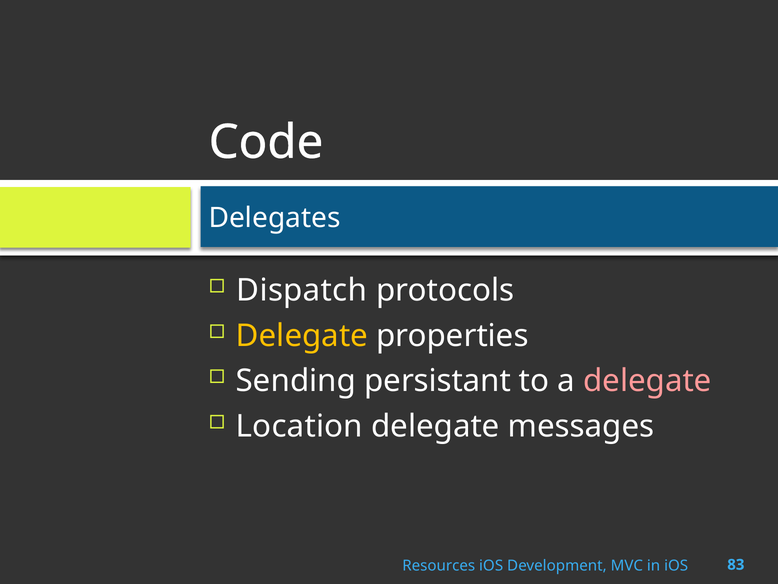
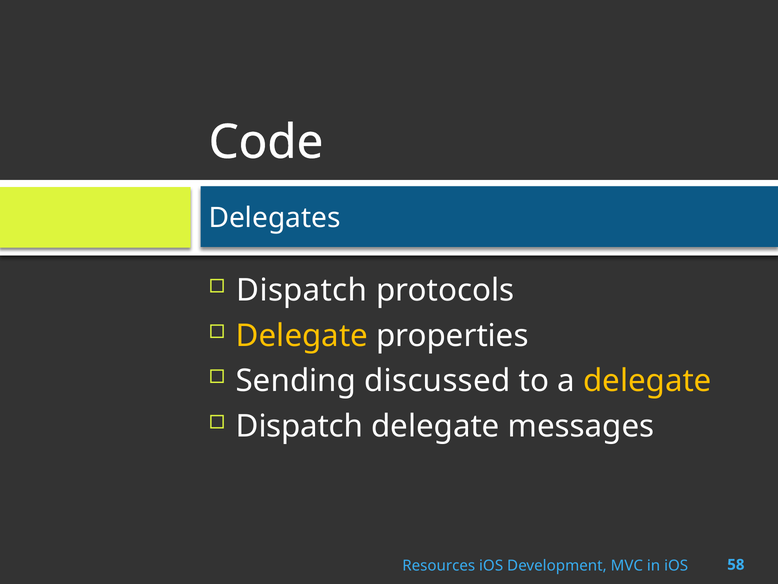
persistant: persistant -> discussed (437, 381)
delegate colour: pink -> yellow (647, 381)
Location: Location -> Dispatch (300, 426)
83: 83 -> 58 (736, 564)
